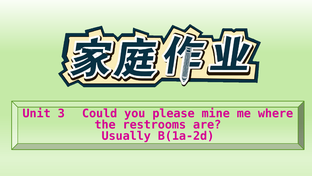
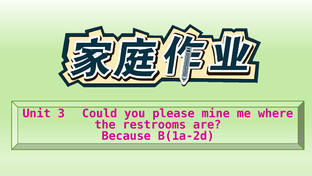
Usually: Usually -> Because (126, 136)
